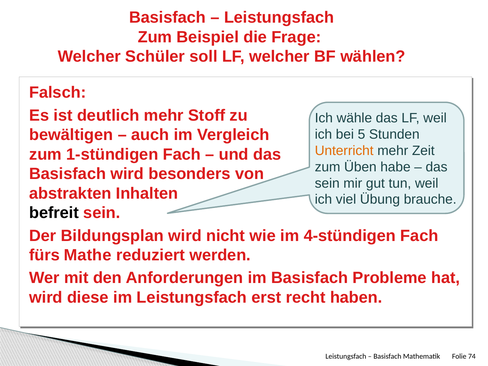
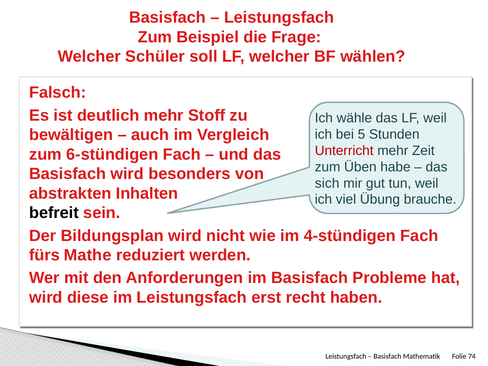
Unterricht colour: orange -> red (344, 151)
1-stündigen: 1-stündigen -> 6-stündigen (112, 154)
sein: sein -> sich (327, 183)
